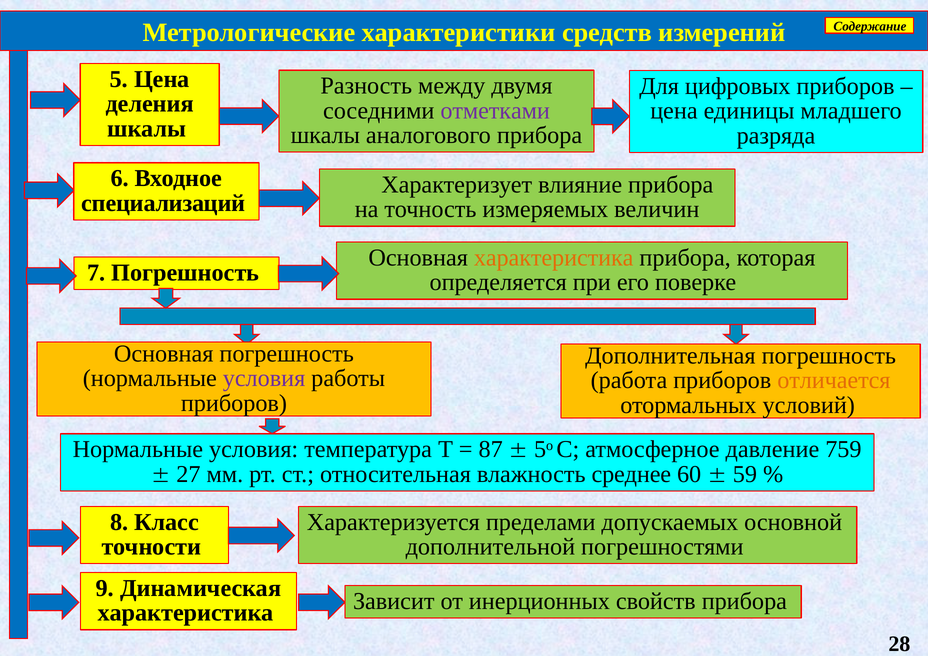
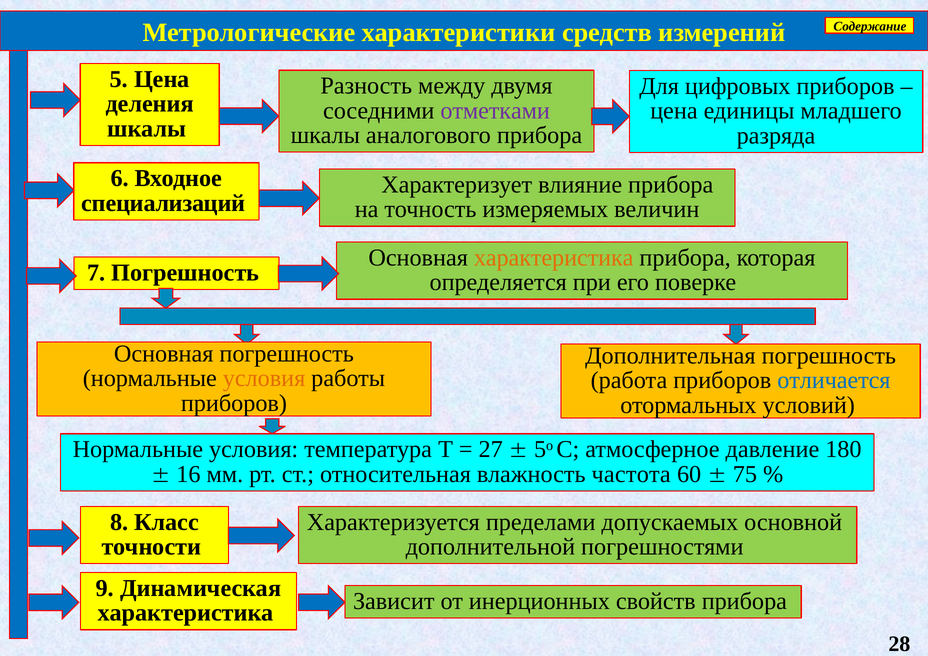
условия colour: purple -> orange (264, 379)
отличается colour: orange -> blue (834, 381)
87: 87 -> 27 (491, 450)
759: 759 -> 180 (843, 450)
27: 27 -> 16 (188, 474)
среднее: среднее -> частота (631, 474)
59: 59 -> 75 (745, 474)
